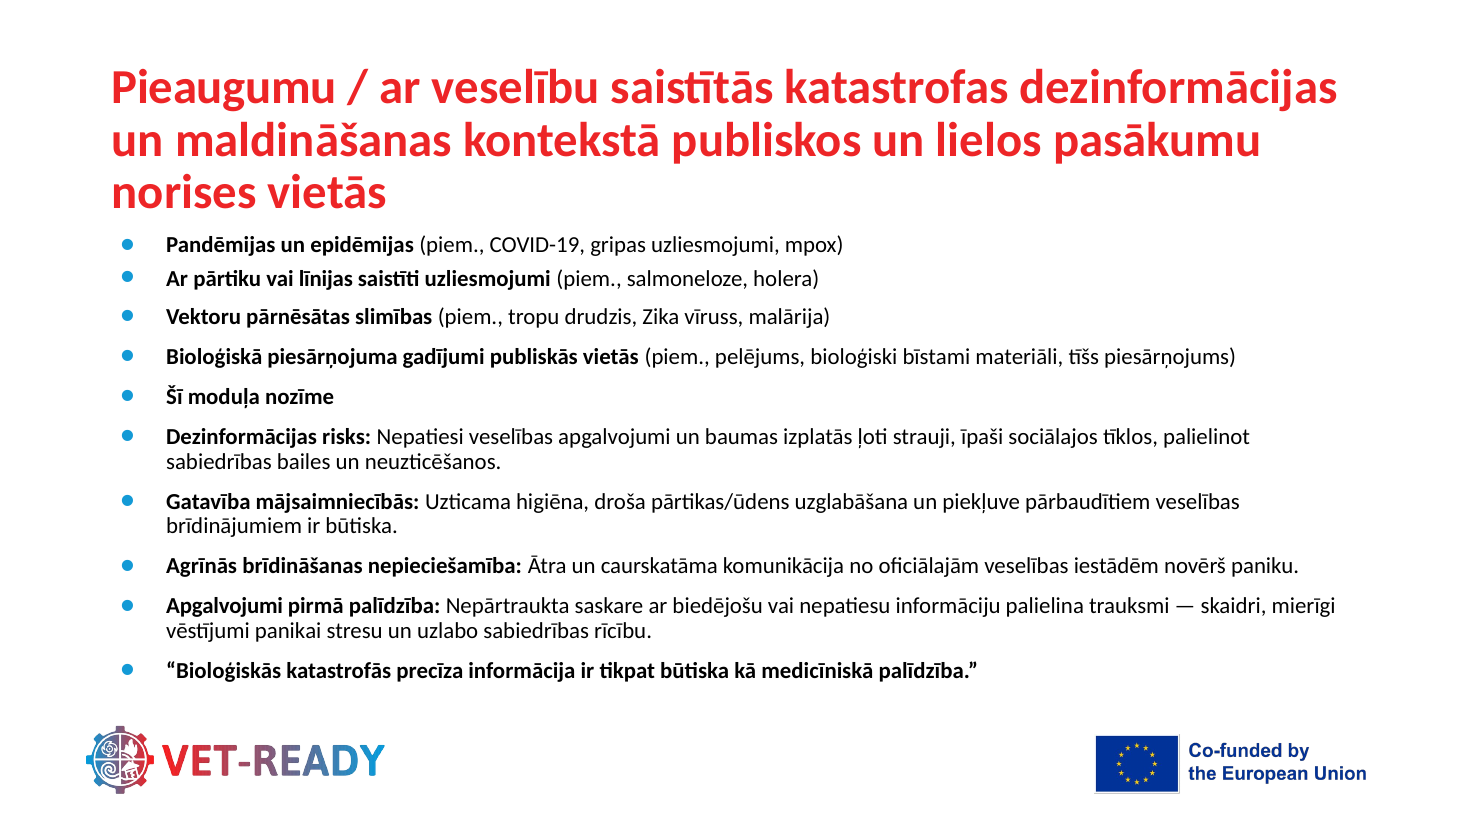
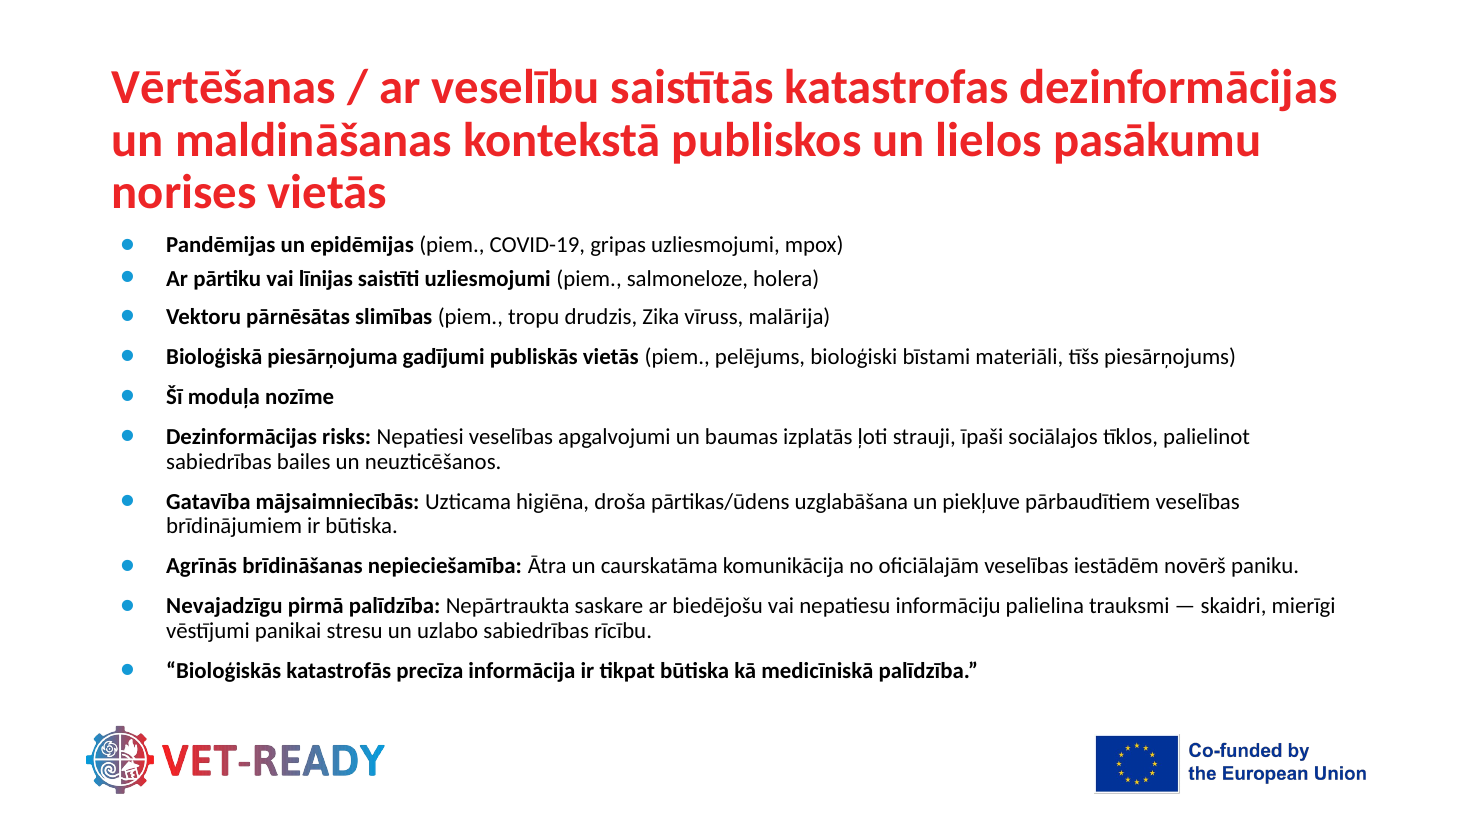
Pieaugumu: Pieaugumu -> Vērtēšanas (224, 87)
Apgalvojumi: Apgalvojumi -> Nevajadzīgu (224, 606)
